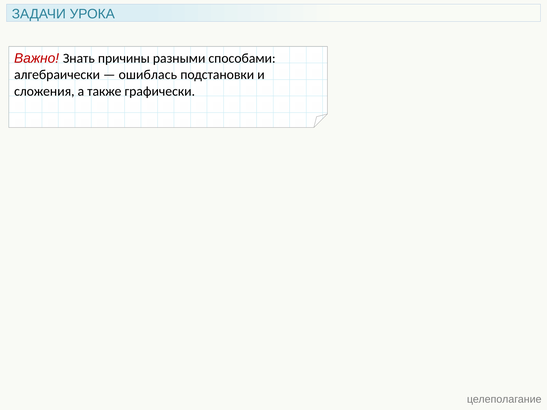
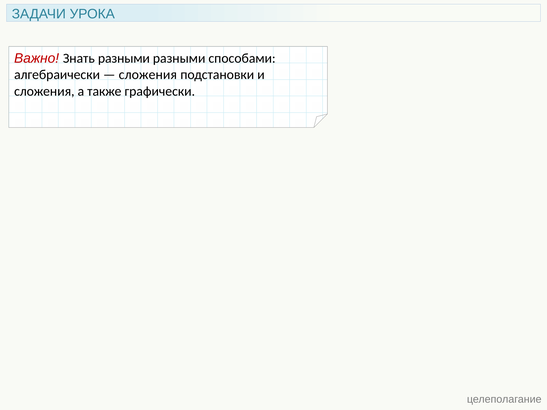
Знать причины: причины -> разными (124, 58)
ошиблась: ошиблась -> сложения (148, 75)
